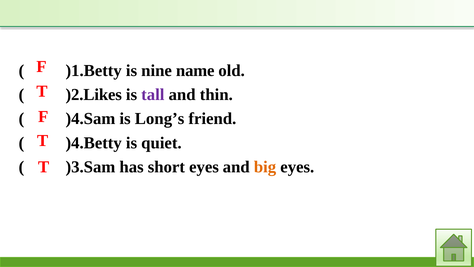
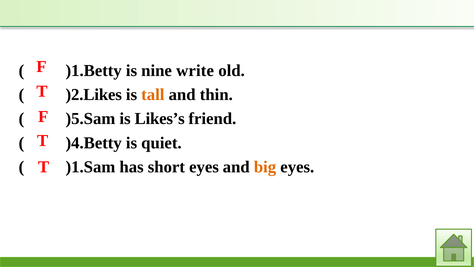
name: name -> write (195, 70)
tall colour: purple -> orange (153, 94)
)4.Sam: )4.Sam -> )5.Sam (90, 119)
Long’s: Long’s -> Likes’s (160, 119)
)3.Sam: )3.Sam -> )1.Sam (90, 167)
